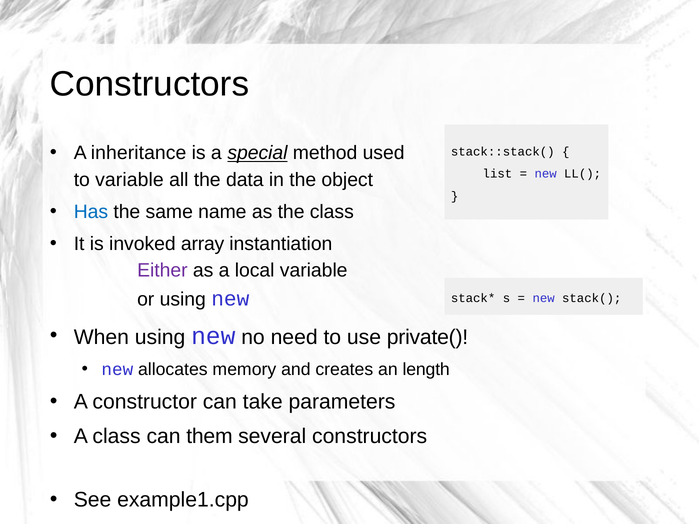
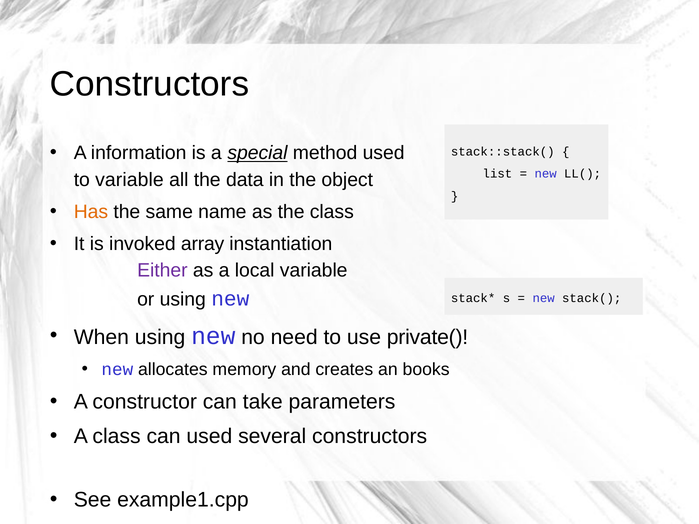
inheritance: inheritance -> information (139, 153)
Has colour: blue -> orange (91, 212)
length: length -> books (426, 370)
can them: them -> used (209, 437)
